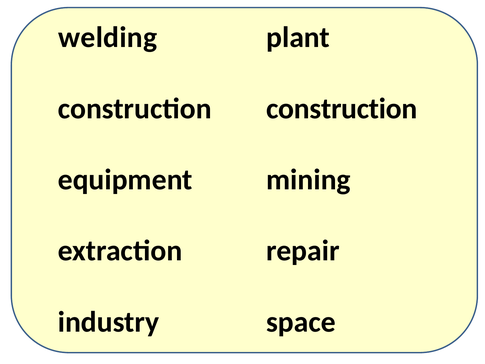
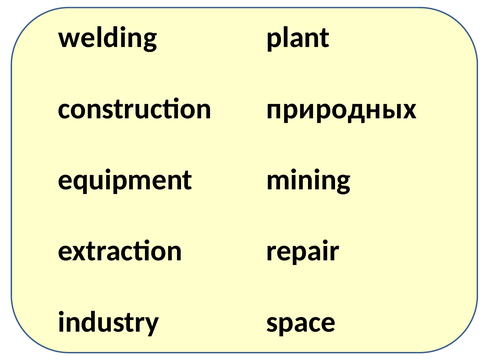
construction: construction -> природных (342, 108)
